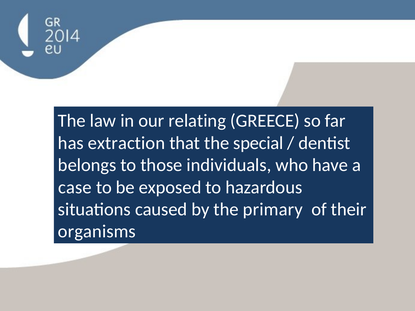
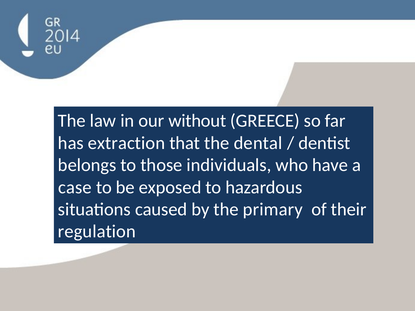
relating: relating -> without (197, 121)
special: special -> dental (258, 143)
organisms: organisms -> regulation (97, 232)
